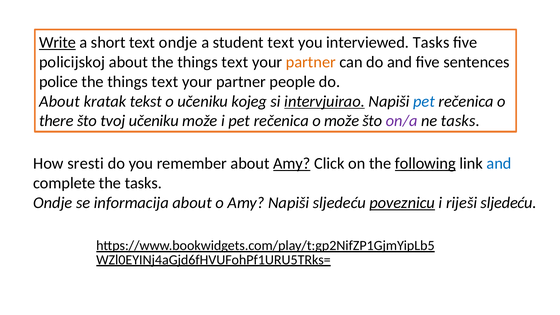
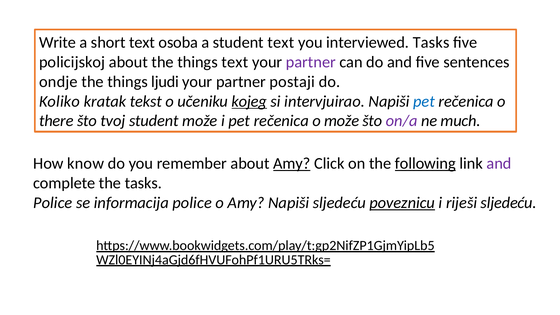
Write underline: present -> none (57, 42)
text ondje: ondje -> osoba (178, 42)
partner colour: orange -> purple (311, 62)
police: police -> ondje (58, 82)
text: text -> ljudi (165, 82)
people: people -> postaji (292, 82)
About: About -> Koliko (59, 101)
kojeg underline: none -> present (249, 101)
intervjuirao underline: present -> none (325, 101)
tvoj učeniku: učeniku -> student (154, 121)
ne tasks: tasks -> much (461, 121)
sresti: sresti -> know (86, 164)
and colour: blue -> purple (499, 164)
Ondje: Ondje -> Police (53, 203)
informacija about: about -> police (192, 203)
